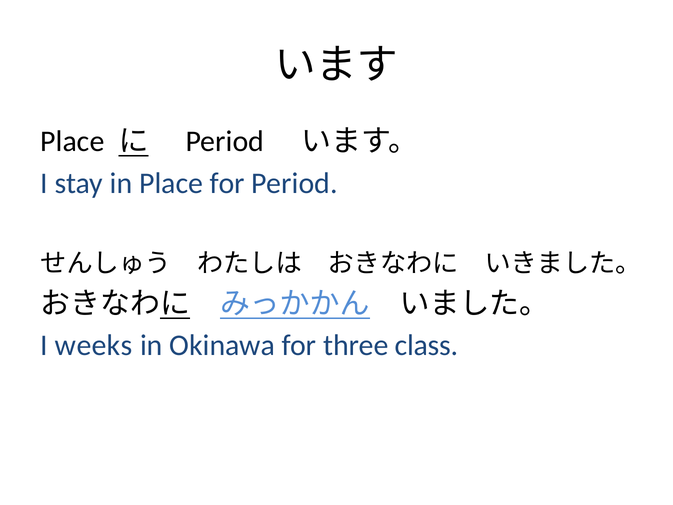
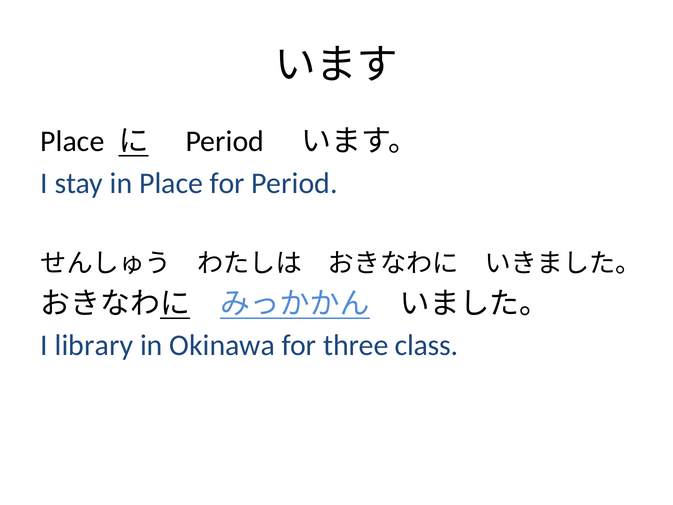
weeks: weeks -> library (94, 345)
